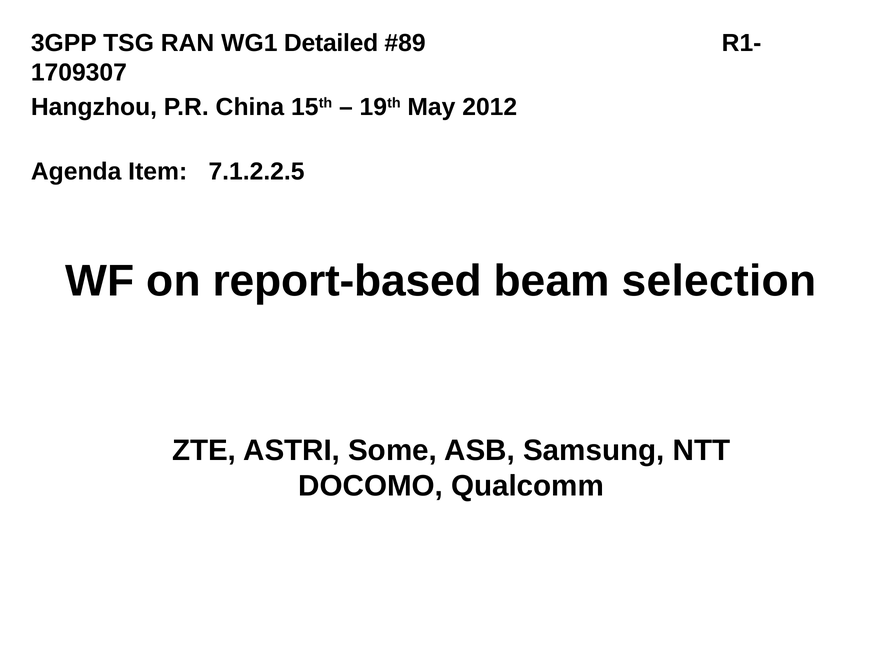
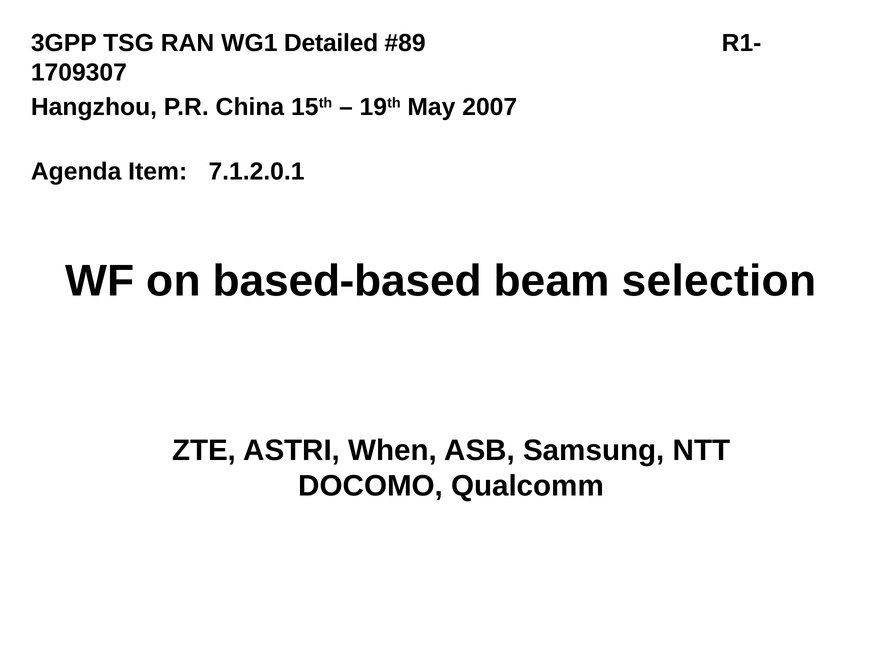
2012: 2012 -> 2007 (490, 107)
7.1.2.2.5: 7.1.2.2.5 -> 7.1.2.0.1 (257, 171)
report-based: report-based -> based-based (347, 281)
Some: Some -> When (393, 450)
